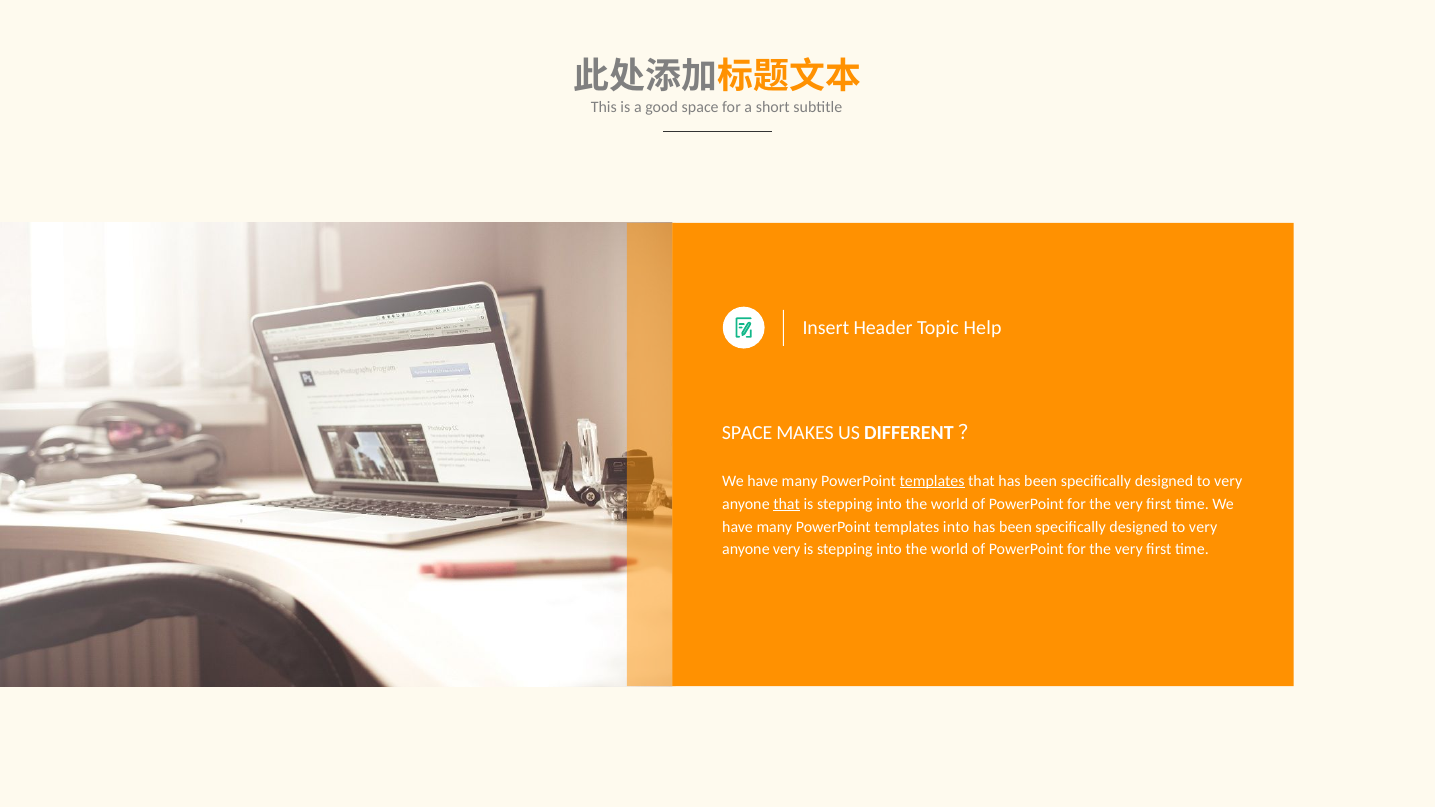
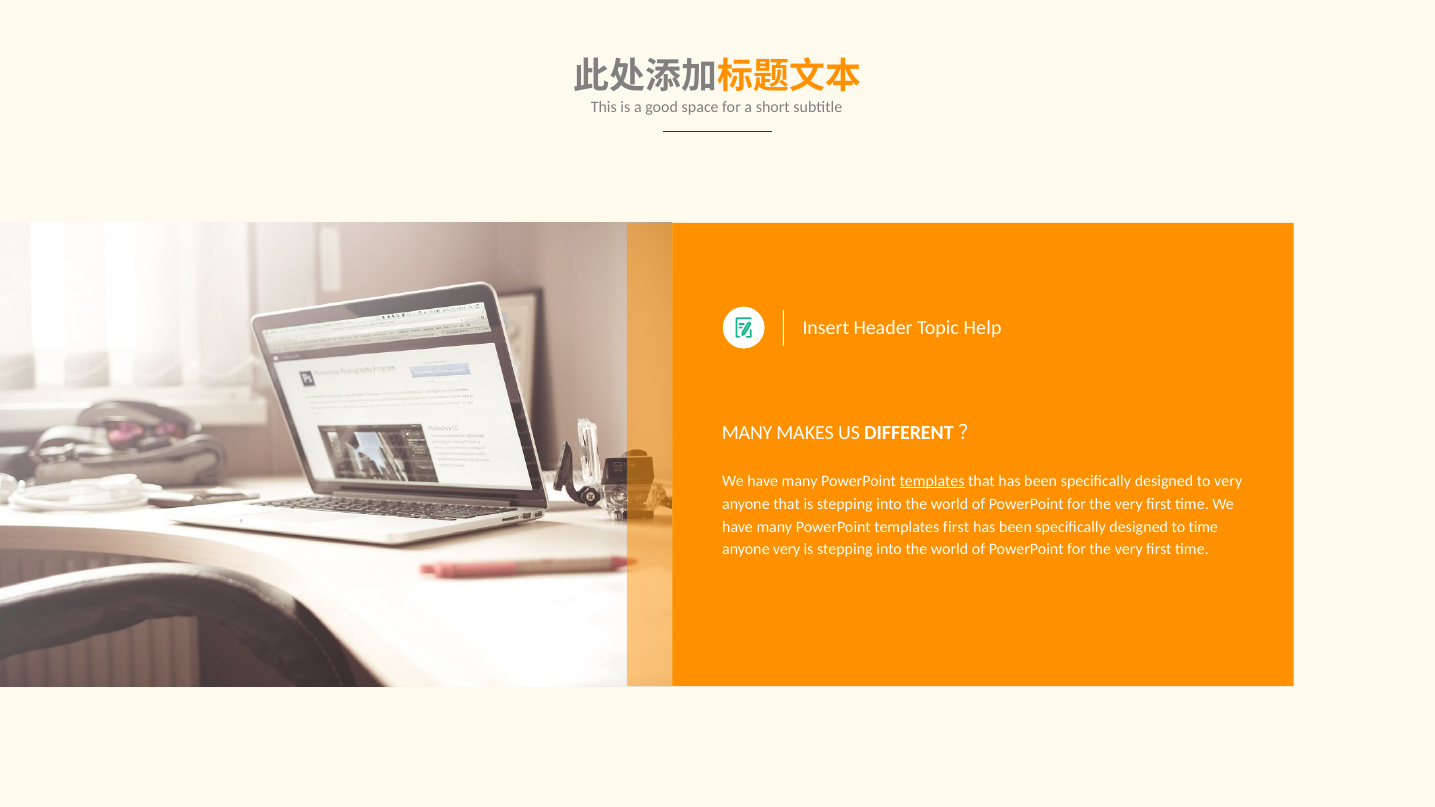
SPACE: SPACE -> MANY (747, 433)
that underline: present -> none (787, 504)
templates into: into -> first (956, 527)
very: very -> time (1203, 527)
